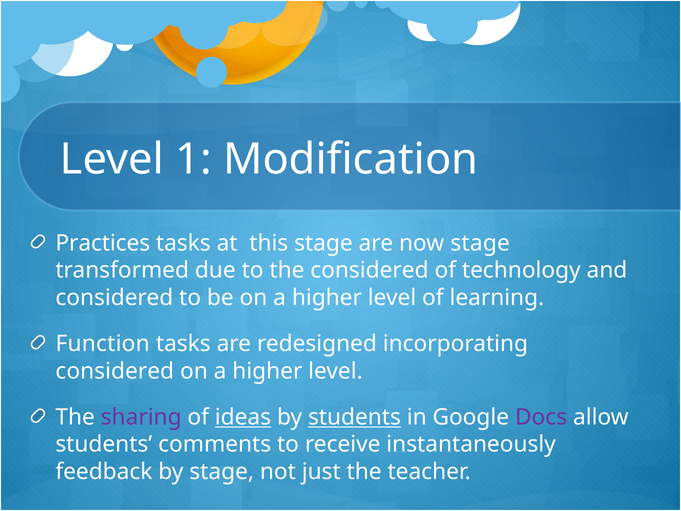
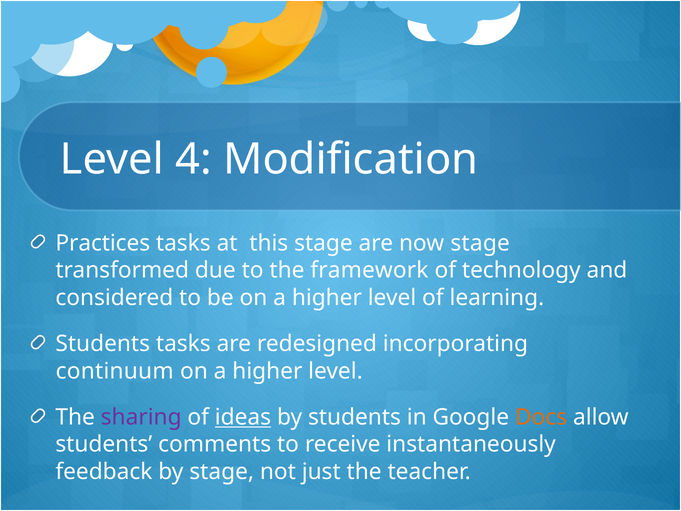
1: 1 -> 4 (194, 159)
the considered: considered -> framework (369, 270)
Function: Function -> Students (103, 344)
considered: considered -> continuum (115, 371)
students underline: present -> none (354, 417)
Docs colour: purple -> orange (541, 417)
